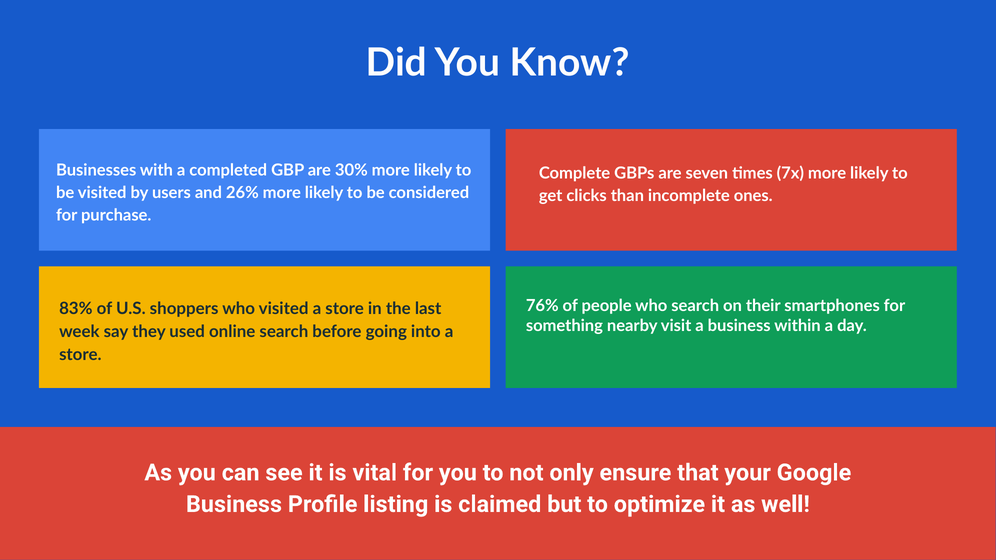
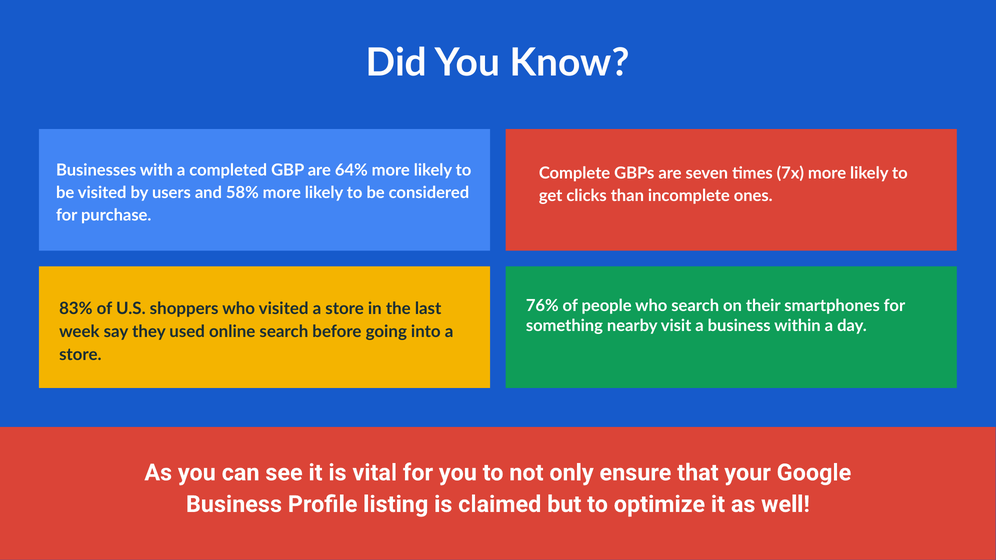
30%: 30% -> 64% (351, 170)
26%: 26% -> 58% (242, 193)
